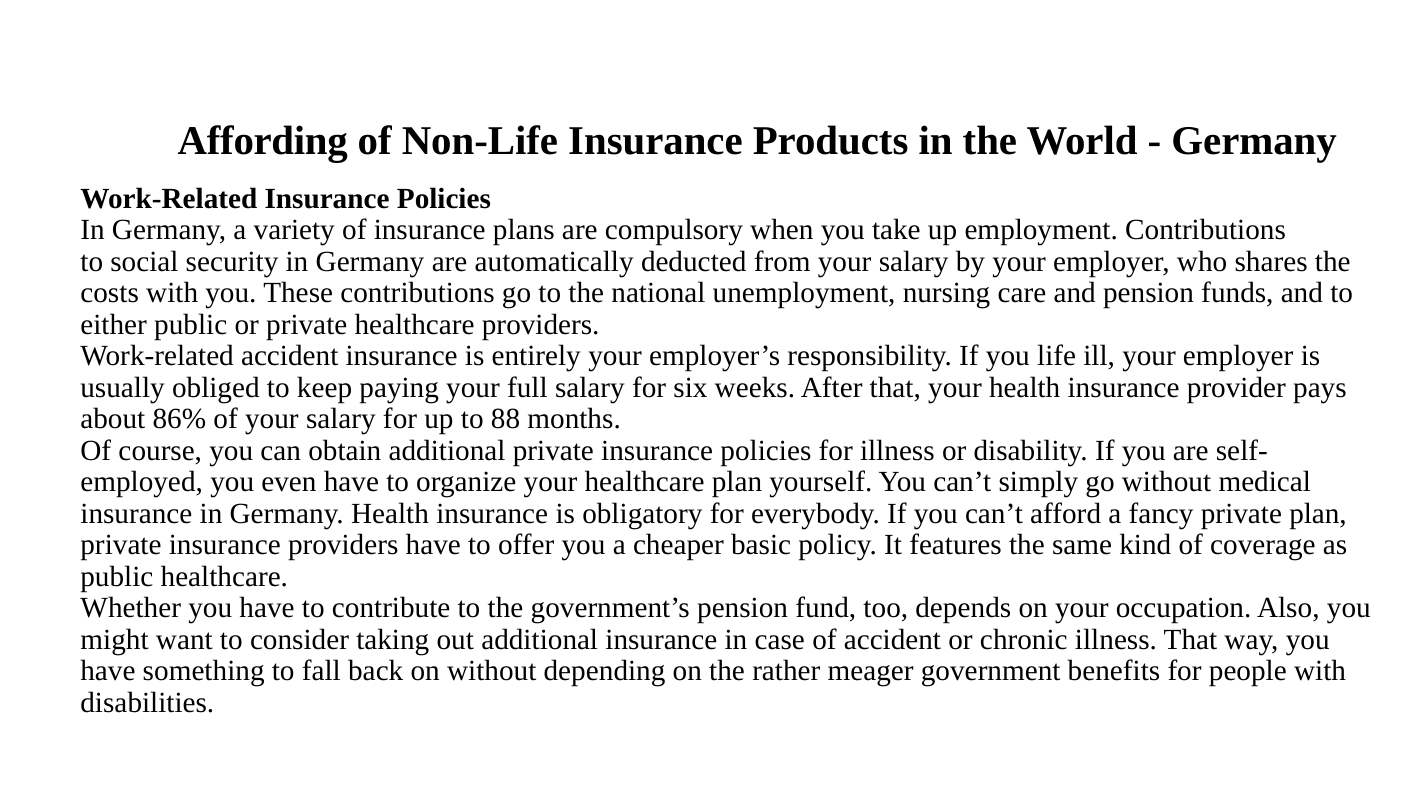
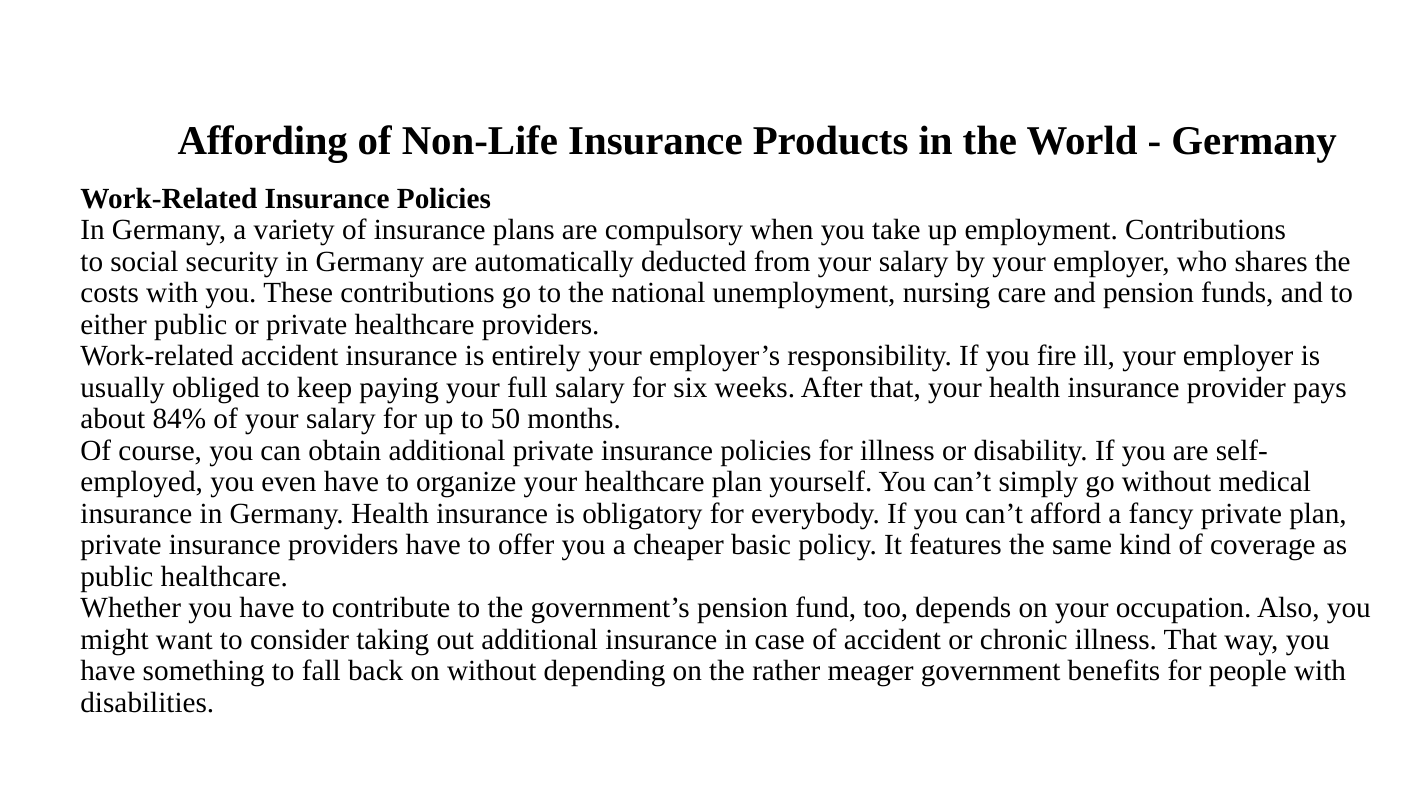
life: life -> fire (1057, 356)
86%: 86% -> 84% (179, 419)
88: 88 -> 50 (506, 419)
